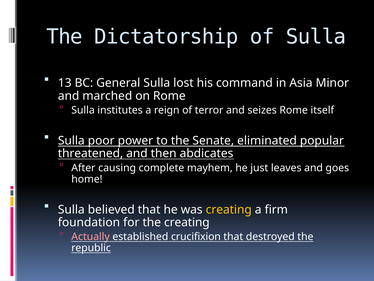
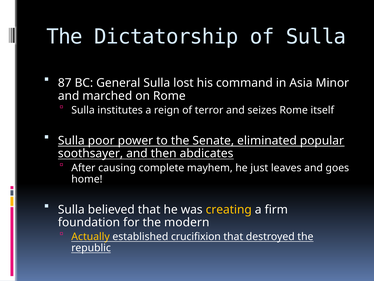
13: 13 -> 87 (65, 83)
threatened: threatened -> soothsayer (91, 153)
the creating: creating -> modern (187, 222)
Actually colour: pink -> yellow (91, 236)
